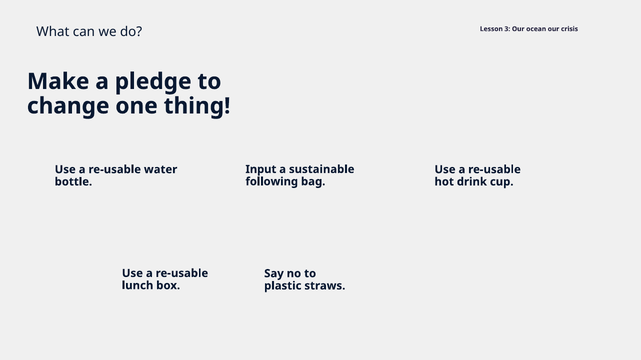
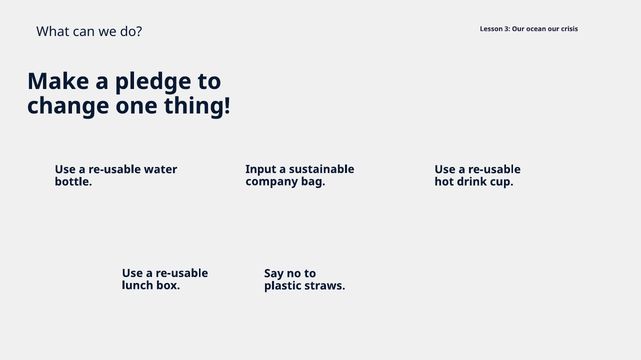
following: following -> company (272, 182)
